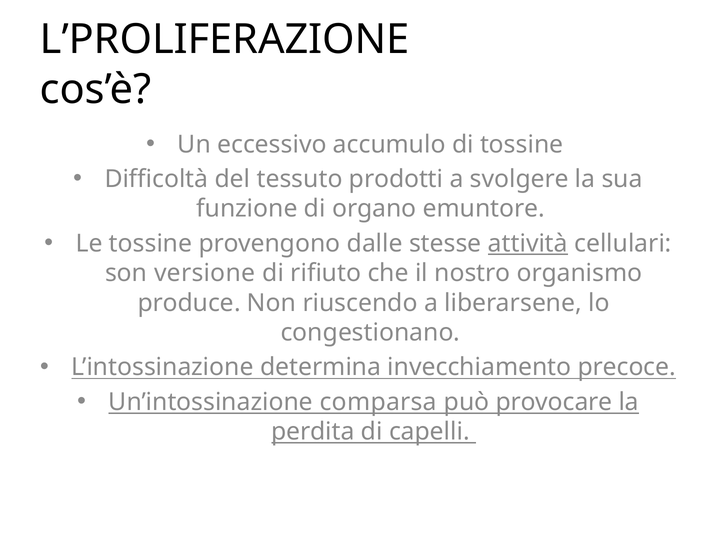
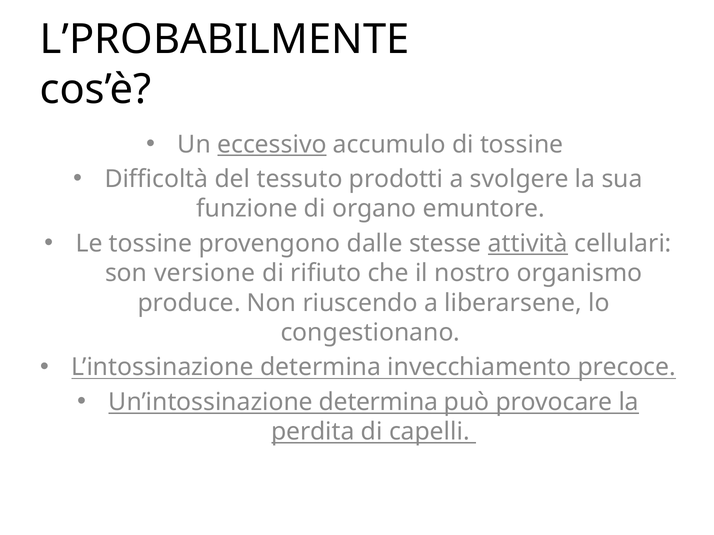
L’PROLIFERAZIONE: L’PROLIFERAZIONE -> L’PROBABILMENTE (225, 40)
eccessivo underline: none -> present (272, 145)
Un’intossinazione comparsa: comparsa -> determina (378, 402)
